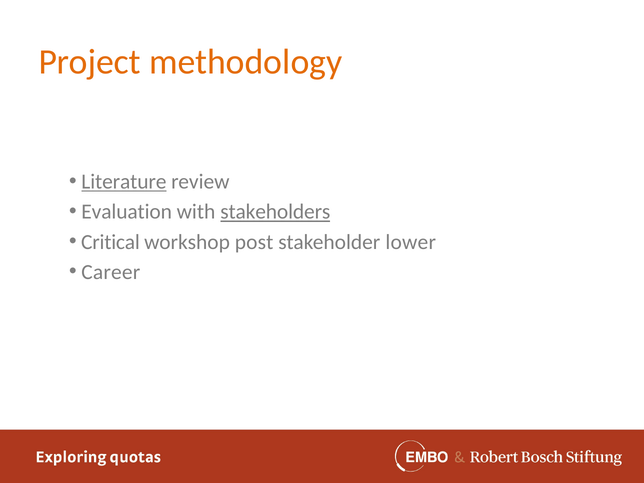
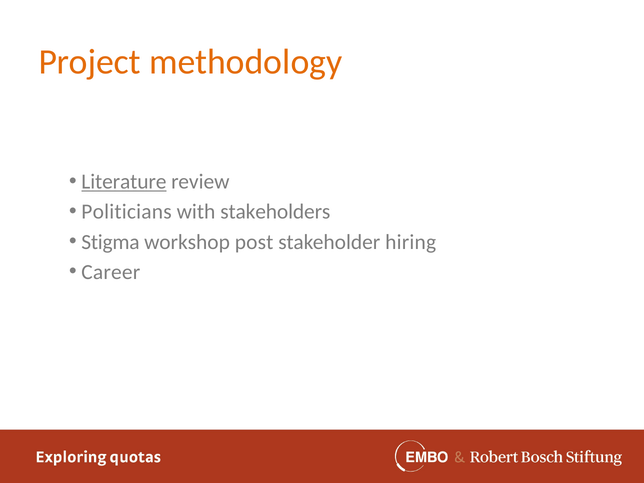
Evaluation: Evaluation -> Politicians (127, 212)
stakeholders underline: present -> none (275, 212)
Critical: Critical -> Stigma (110, 242)
lower: lower -> hiring (411, 242)
